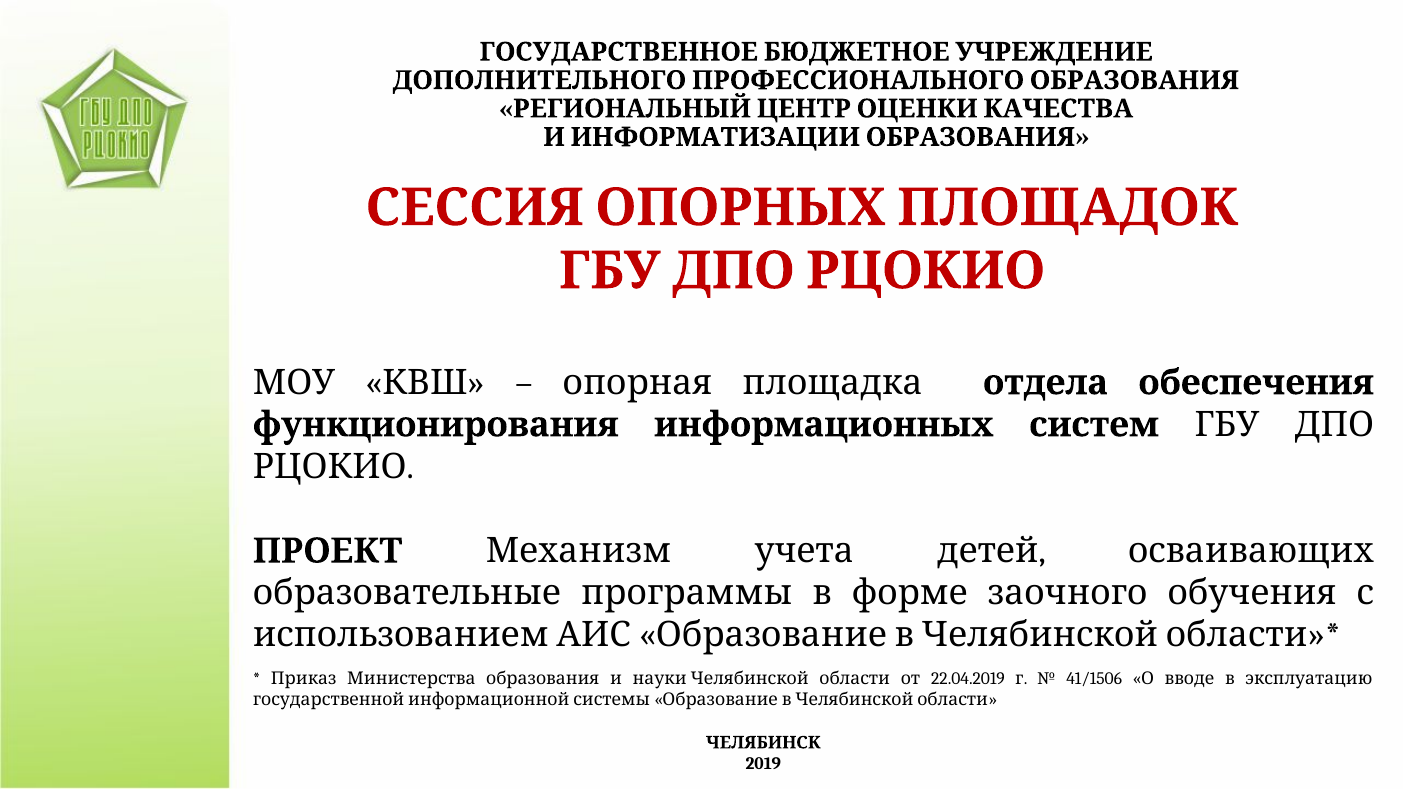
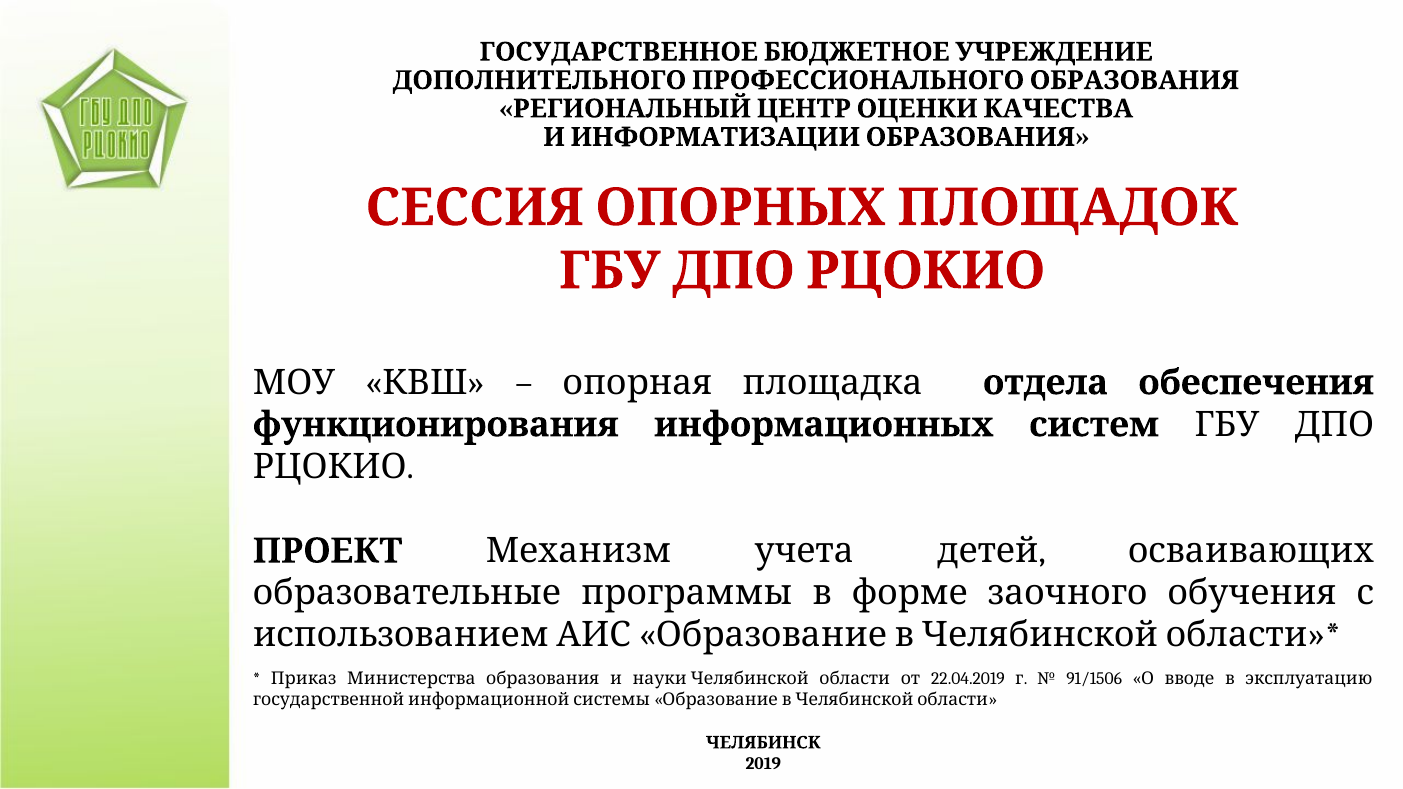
41/1506: 41/1506 -> 91/1506 (1094, 679)
